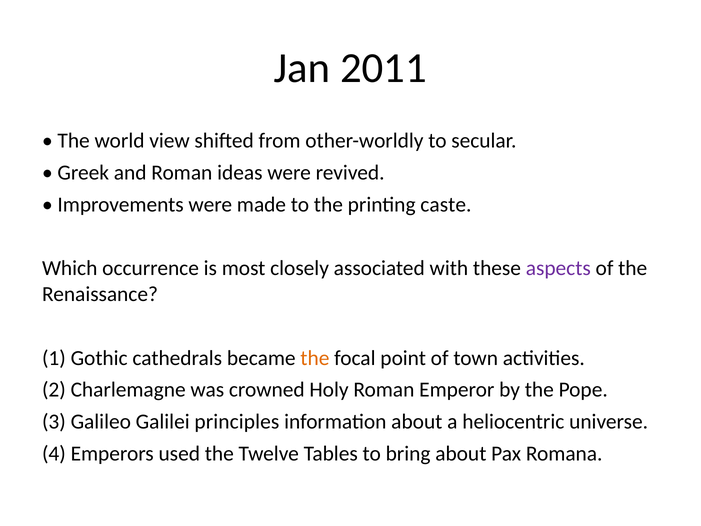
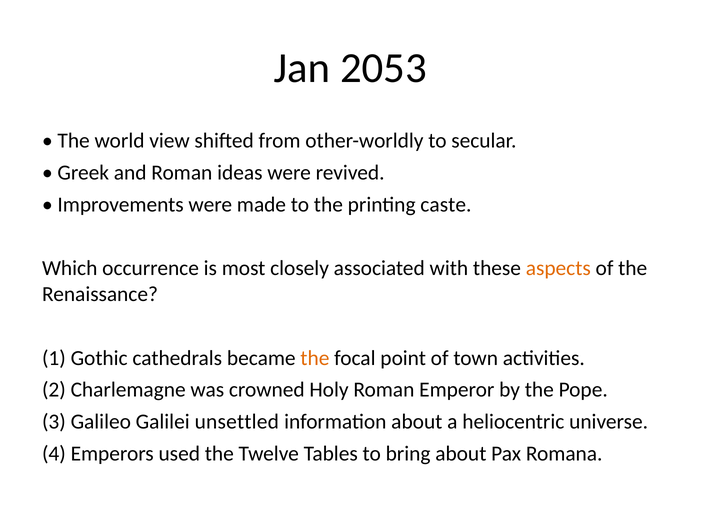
2011: 2011 -> 2053 (383, 68)
aspects colour: purple -> orange (558, 268)
principles: principles -> unsettled (237, 422)
